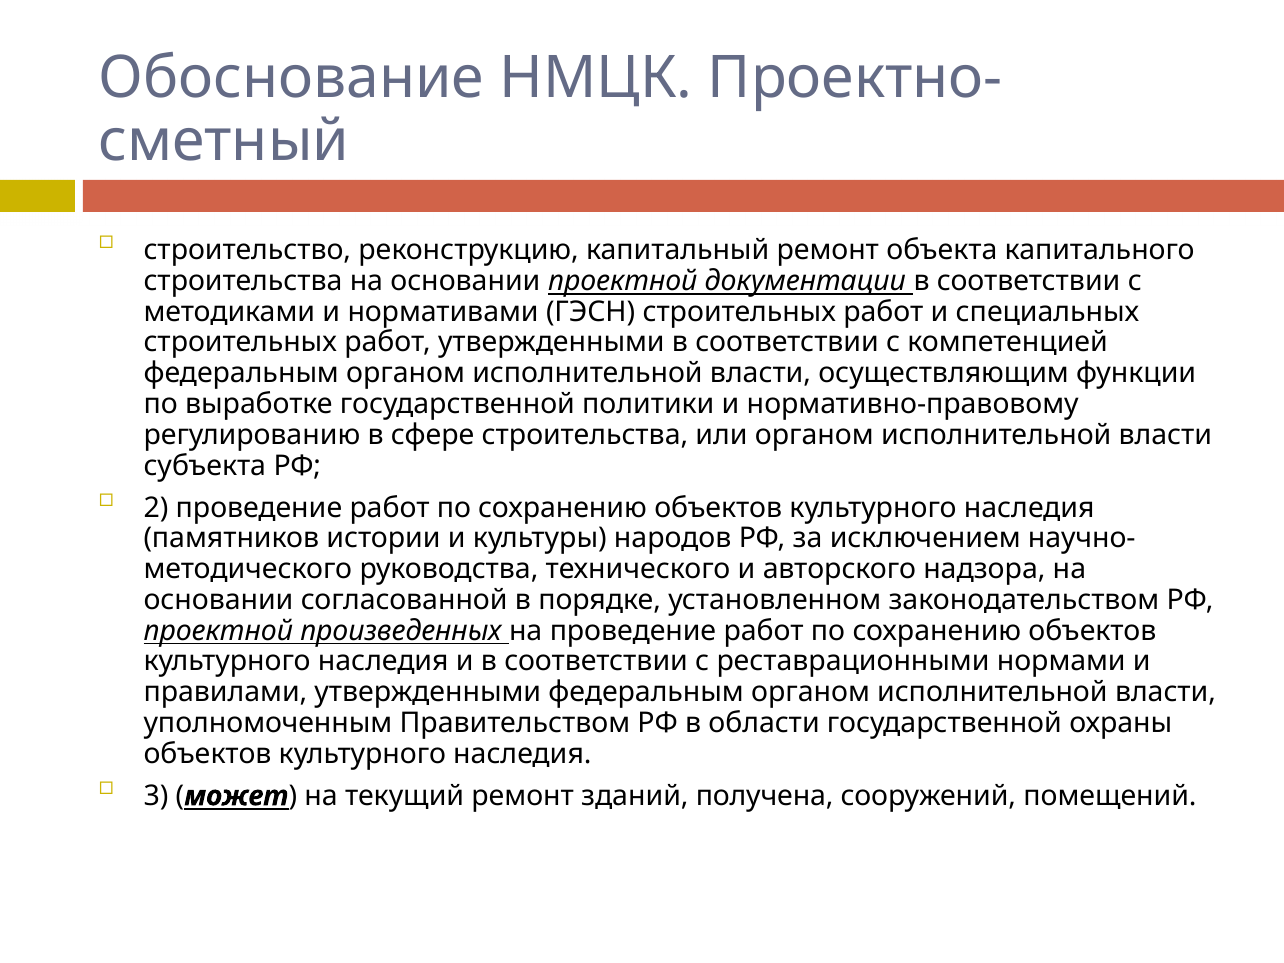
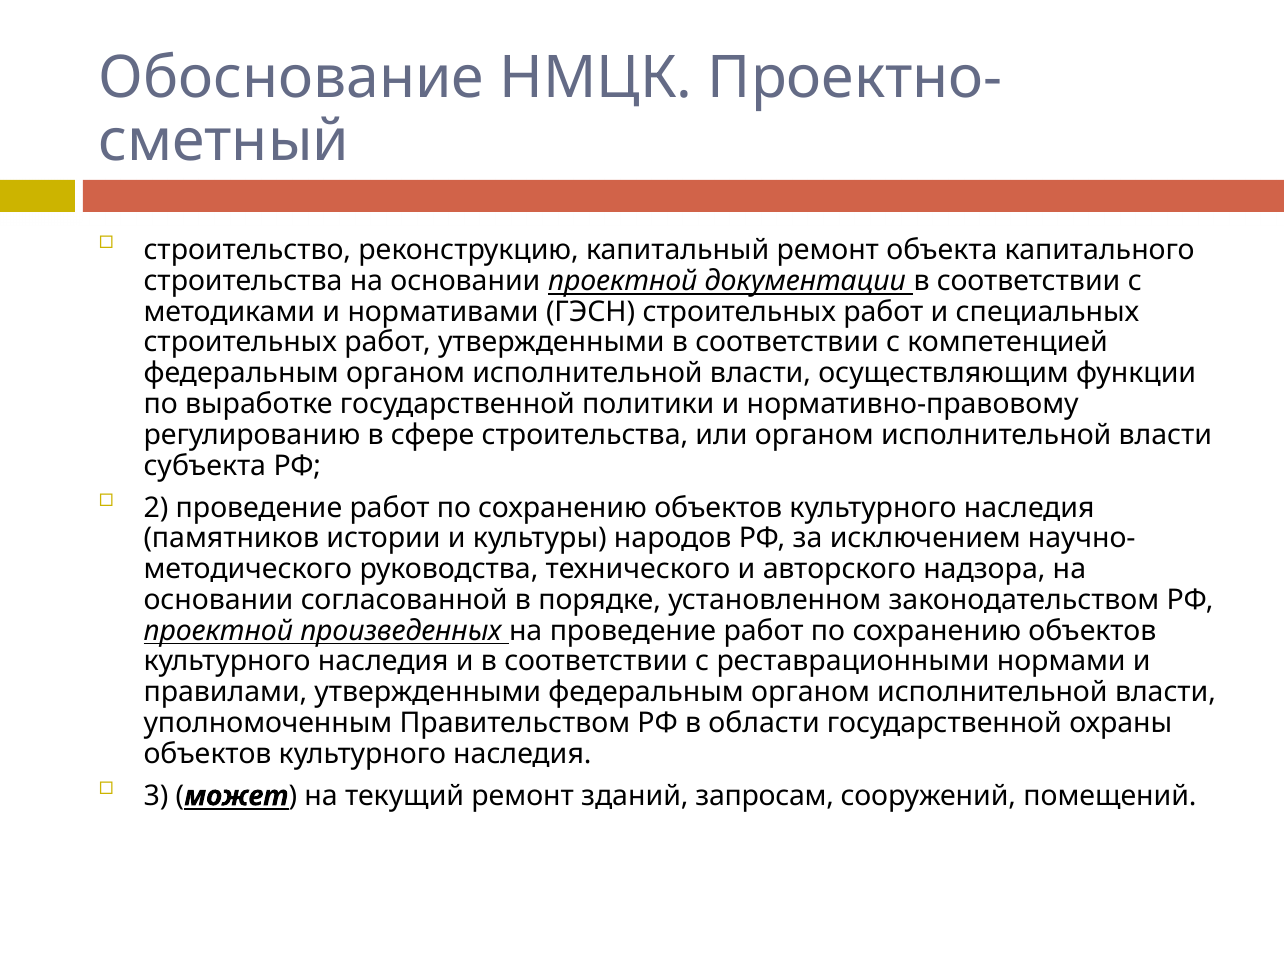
получена: получена -> запросам (765, 796)
